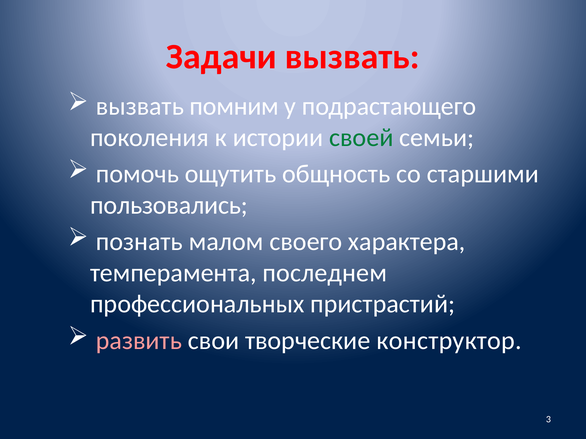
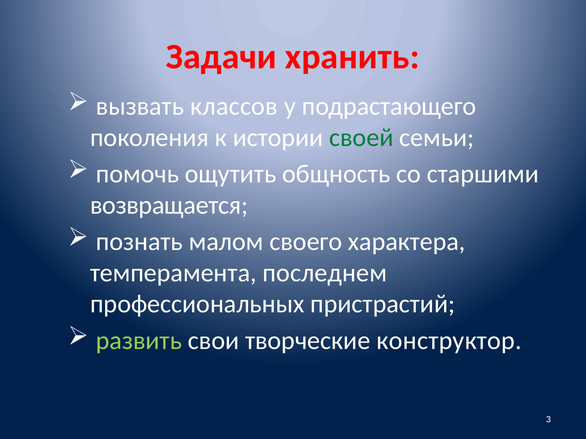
Задачи вызвать: вызвать -> хранить (352, 57)
помним: помним -> классов (234, 106)
пользовались: пользовались -> возвращается (169, 205)
развить colour: pink -> light green (139, 341)
